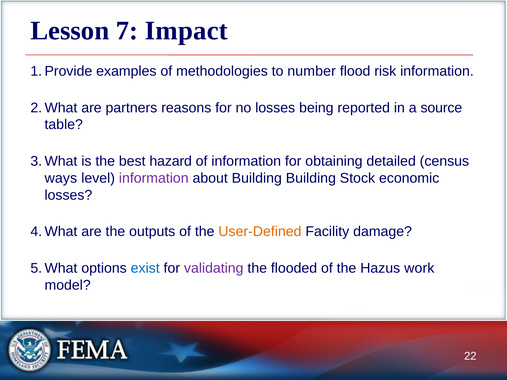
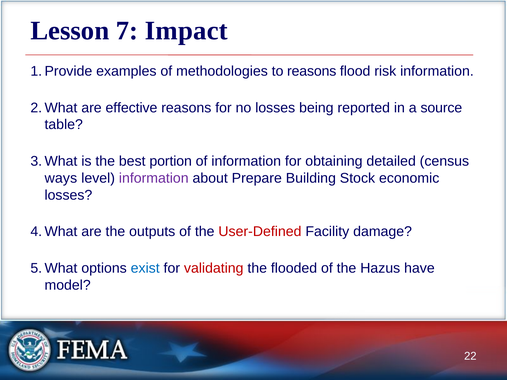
to number: number -> reasons (312, 71)
partners: partners -> effective (131, 108)
hazard: hazard -> portion (171, 161)
about Building: Building -> Prepare (257, 178)
User-Defined colour: orange -> red (260, 232)
validating colour: purple -> red (214, 268)
work: work -> have (419, 268)
